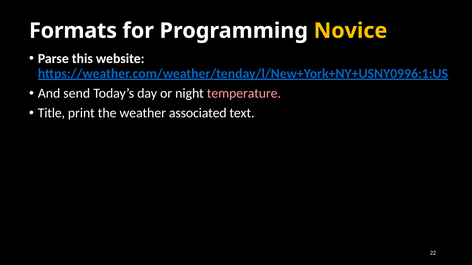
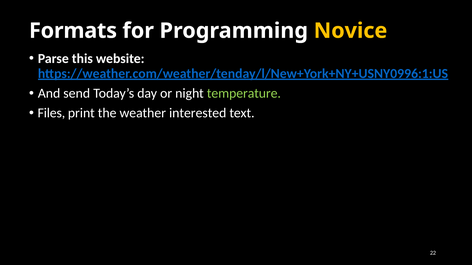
temperature colour: pink -> light green (244, 94)
Title: Title -> Files (51, 113)
associated: associated -> interested (198, 113)
